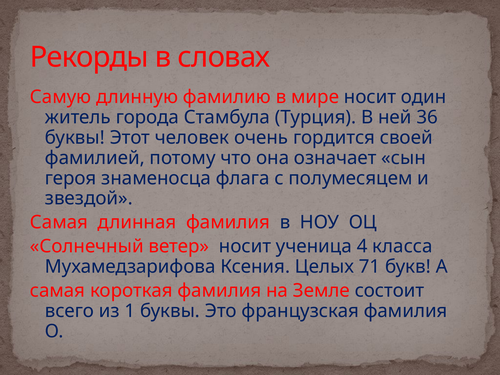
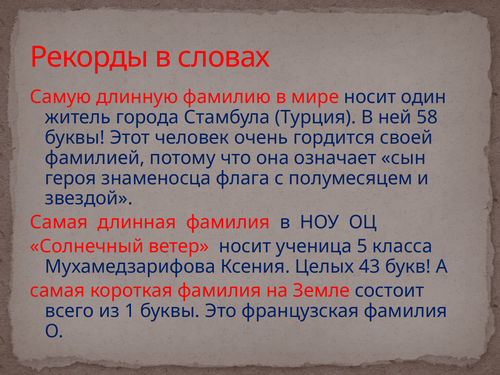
36: 36 -> 58 (427, 117)
4: 4 -> 5 (362, 246)
71: 71 -> 43 (370, 267)
